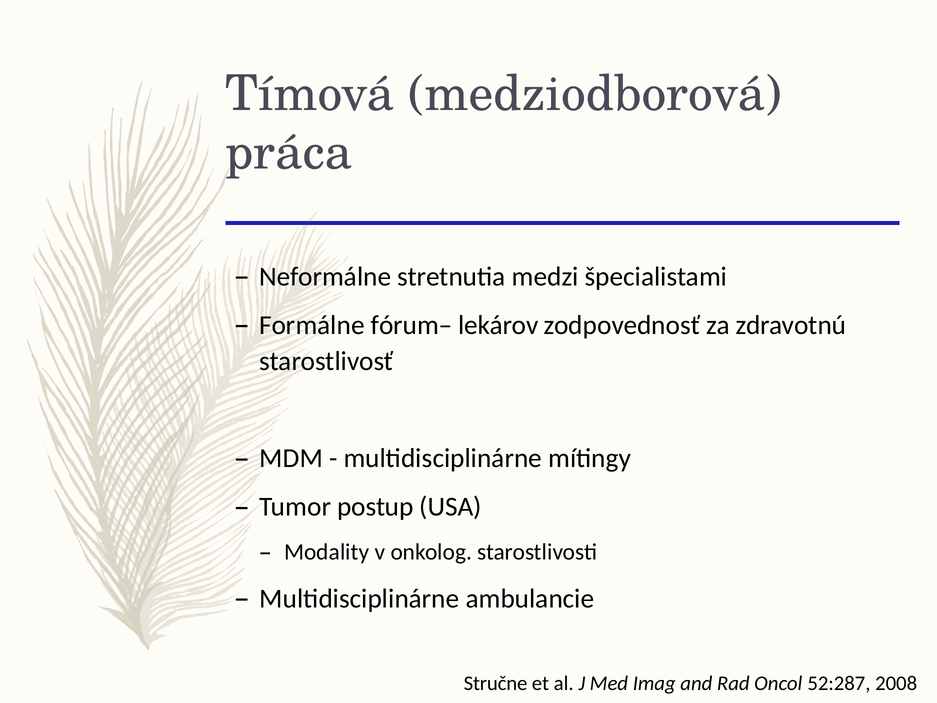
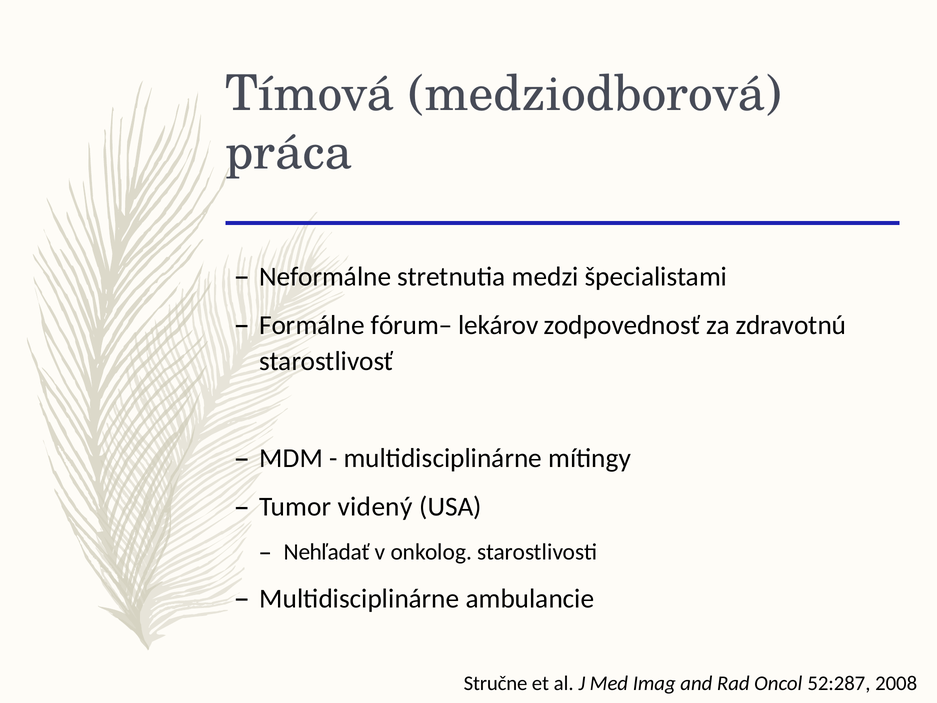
postup: postup -> videný (375, 507)
Modality: Modality -> Nehľadať (327, 552)
